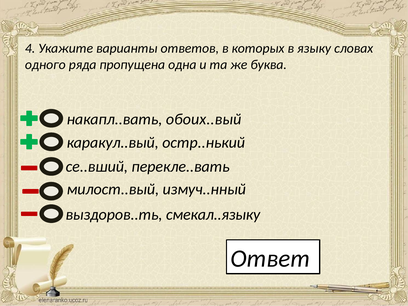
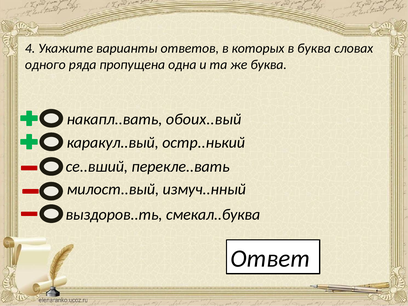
в языку: языку -> буква (314, 48)
смекал..языку: смекал..языку -> смекал..буква (213, 215)
